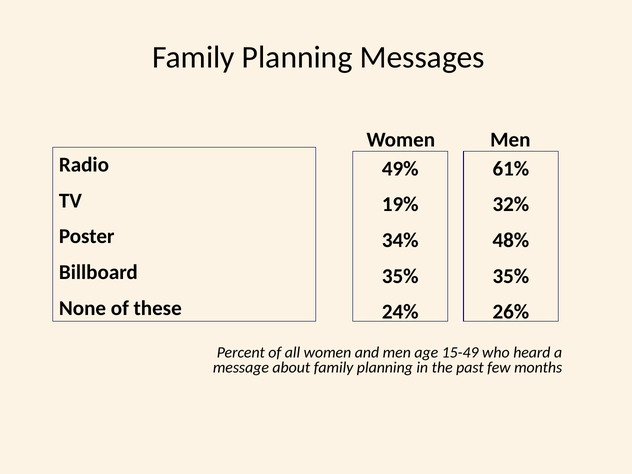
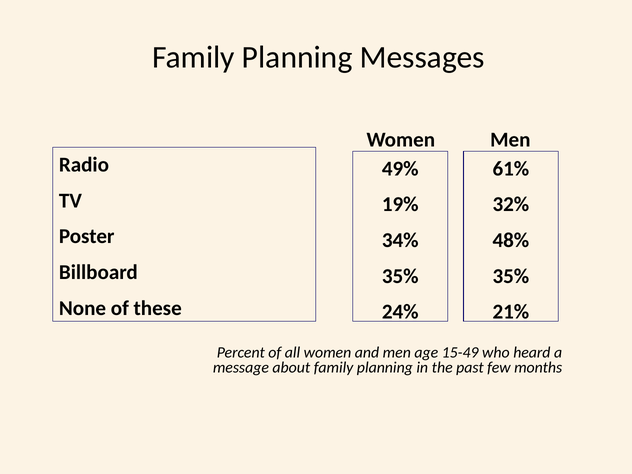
26%: 26% -> 21% (511, 312)
